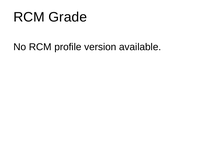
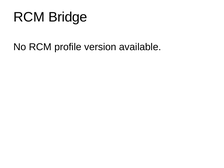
Grade: Grade -> Bridge (68, 17)
